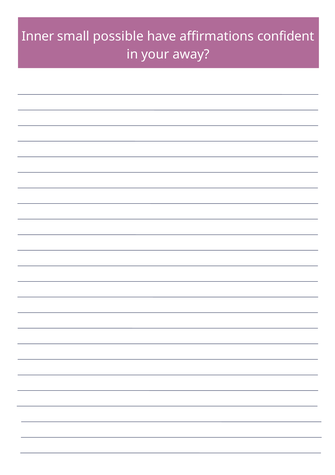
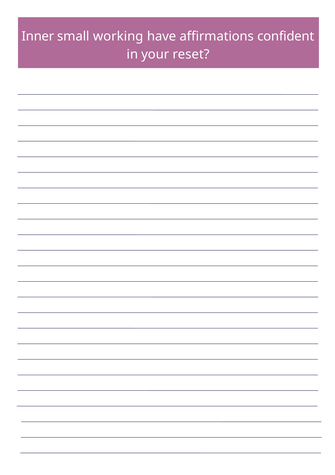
possible: possible -> working (118, 36)
away: away -> reset (191, 54)
